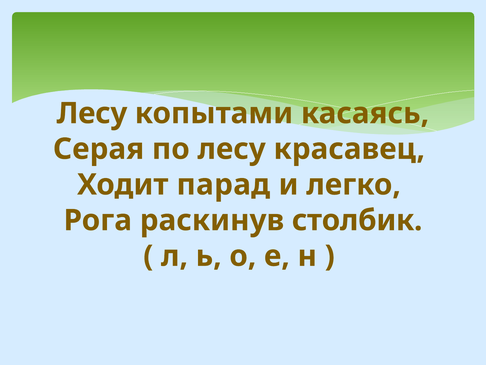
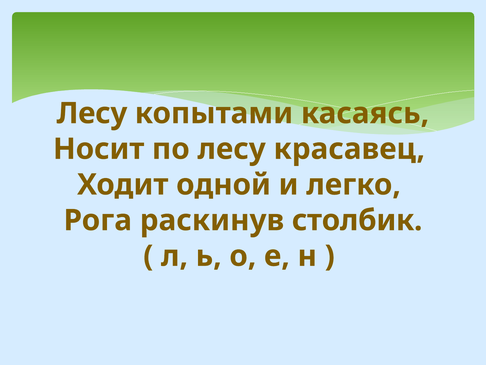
Серая: Серая -> Носит (99, 149)
парад: парад -> одной (224, 184)
